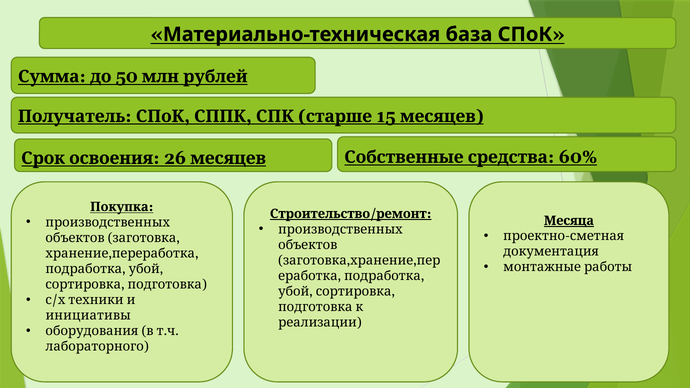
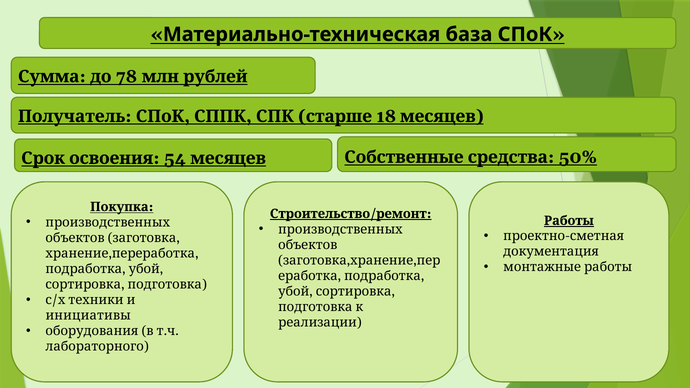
50: 50 -> 78 (127, 77)
15: 15 -> 18 (386, 116)
60%: 60% -> 50% (578, 157)
26: 26 -> 54 (175, 158)
Месяца: Месяца -> Работы (569, 221)
